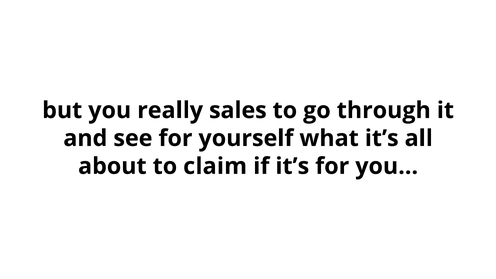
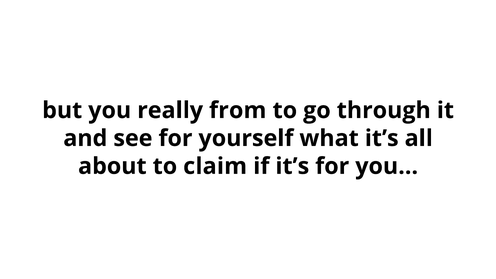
sales: sales -> from (238, 110)
